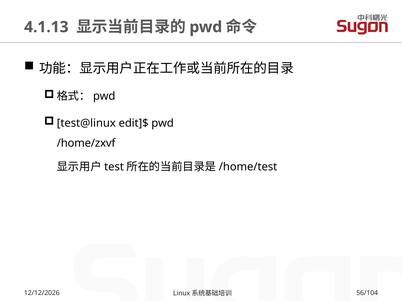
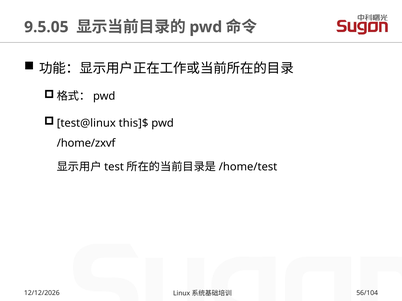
4.1.13: 4.1.13 -> 9.5.05 (46, 27)
edit]$: edit]$ -> this]$ (134, 123)
